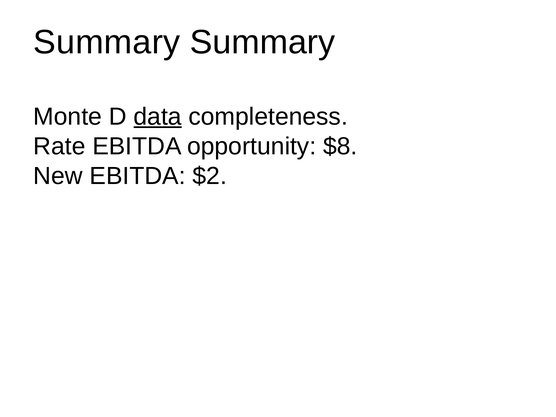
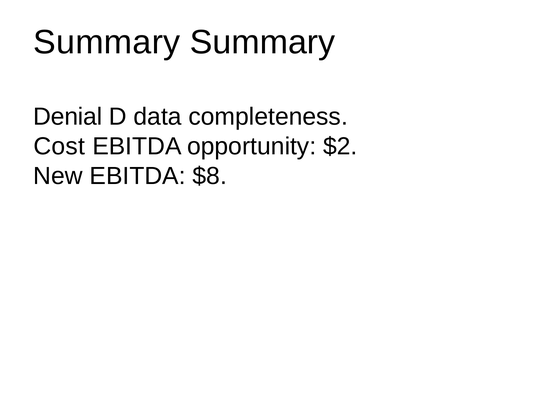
Monte: Monte -> Denial (68, 117)
data underline: present -> none (158, 117)
Rate: Rate -> Cost (59, 146)
$8: $8 -> $2 (340, 146)
$2: $2 -> $8 (210, 176)
